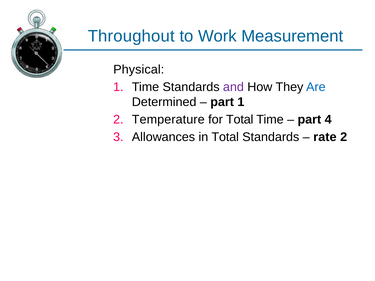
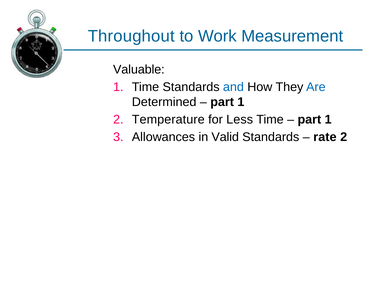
Physical: Physical -> Valuable (139, 70)
and colour: purple -> blue (233, 87)
for Total: Total -> Less (240, 120)
4: 4 -> 1 (328, 120)
in Total: Total -> Valid (225, 137)
